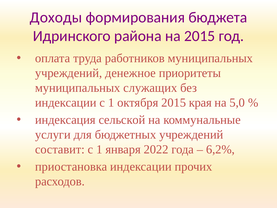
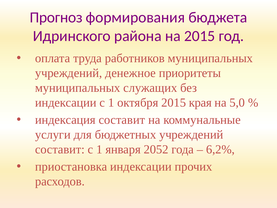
Доходы: Доходы -> Прогноз (56, 17)
индексация сельской: сельской -> составит (122, 120)
2022: 2022 -> 2052 (156, 149)
